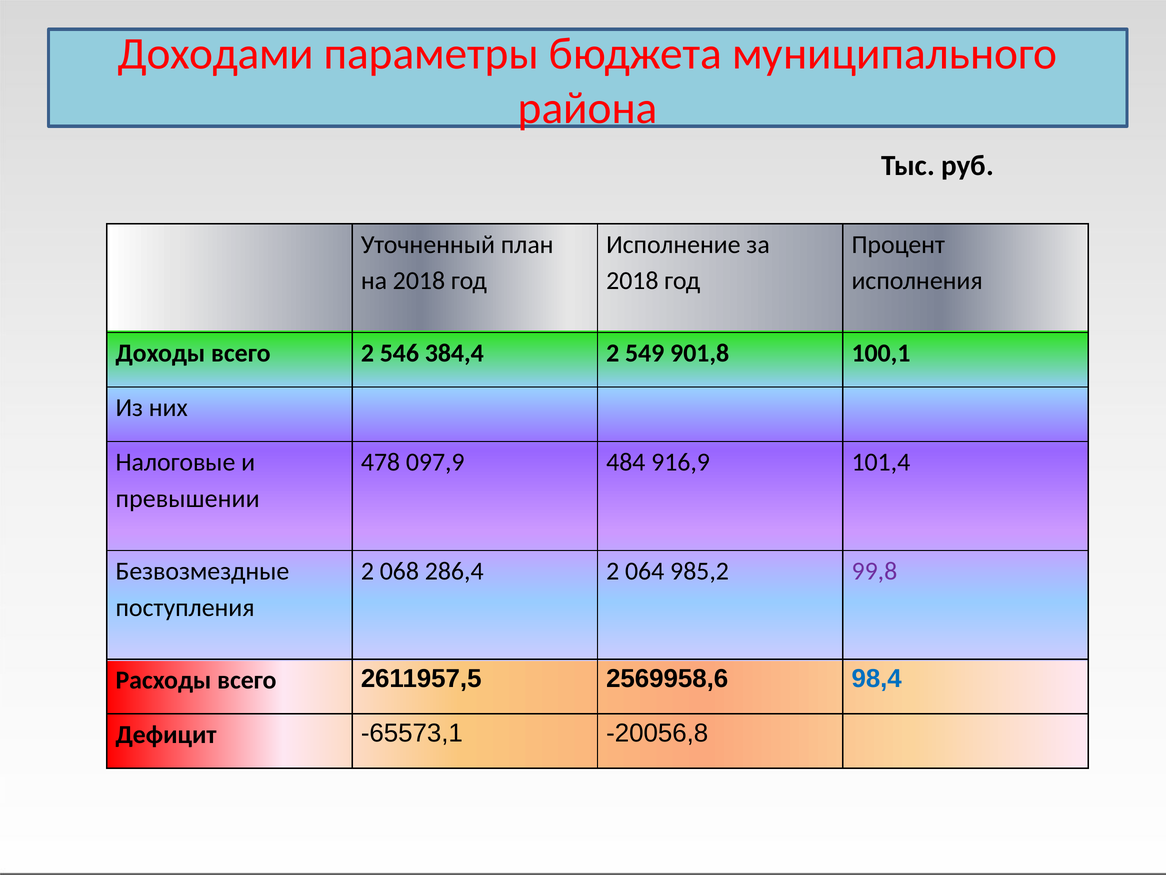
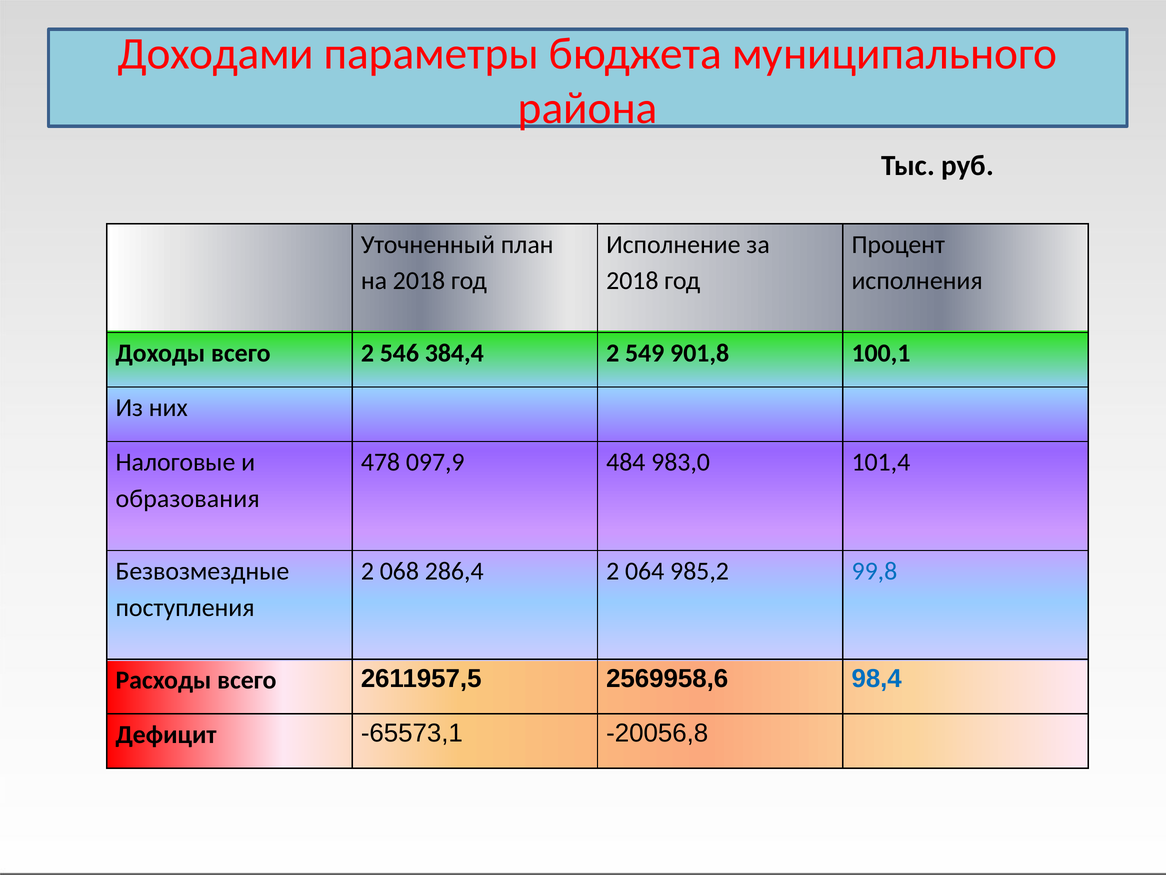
916,9: 916,9 -> 983,0 (681, 462)
превышении: превышении -> образования (188, 499)
99,8 colour: purple -> blue (874, 571)
